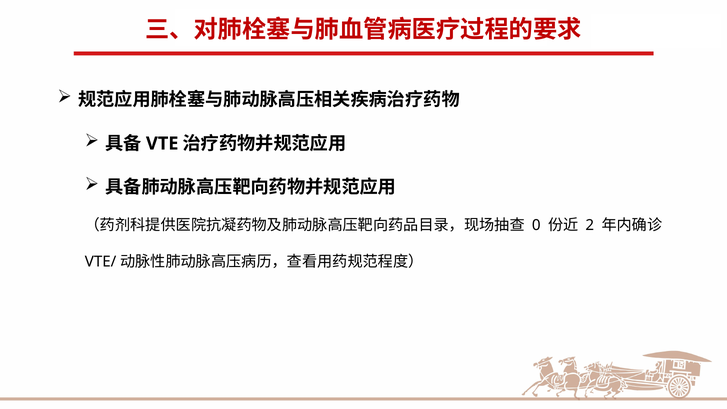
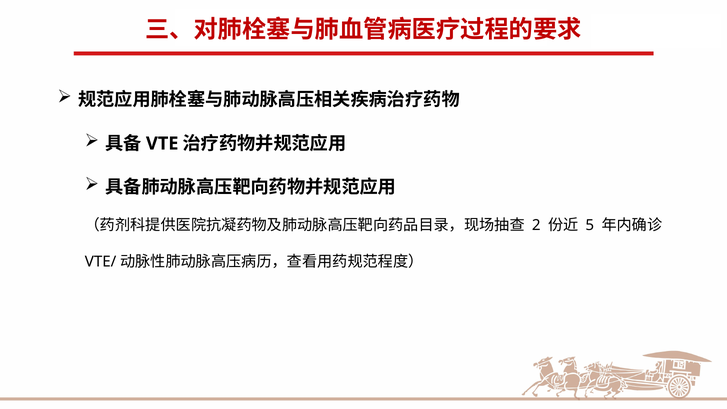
0: 0 -> 2 (536, 225)
2: 2 -> 5 (590, 225)
